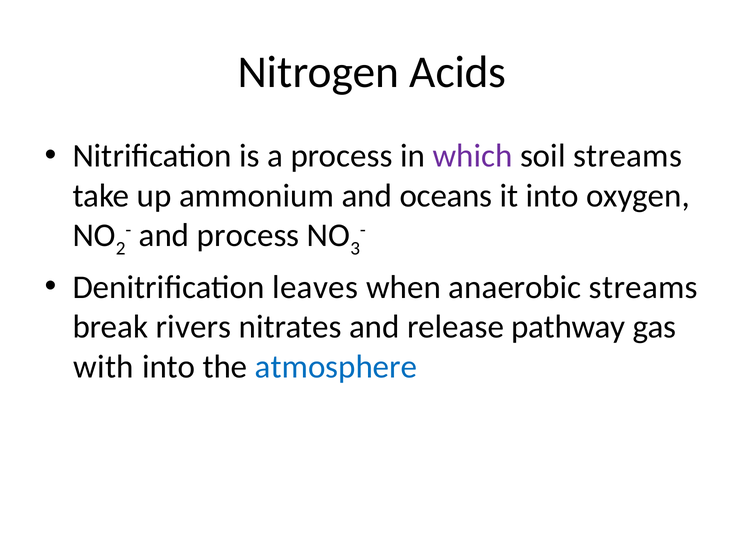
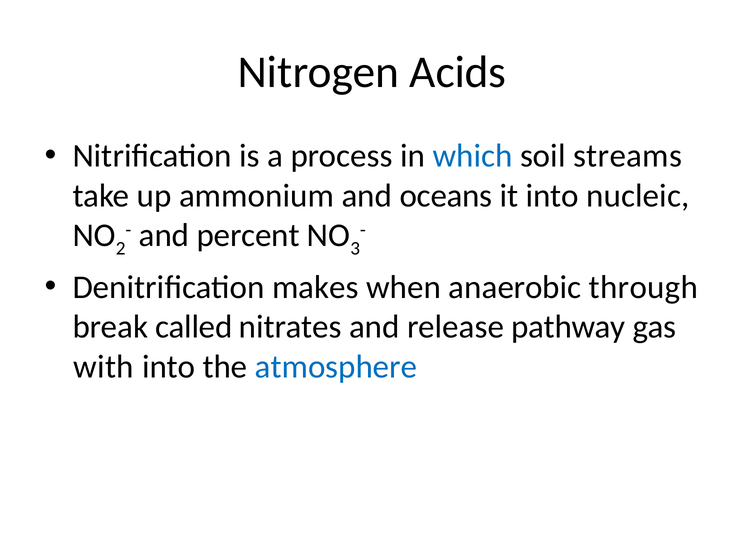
which colour: purple -> blue (473, 156)
oxygen: oxygen -> nucleic (638, 196)
and process: process -> percent (248, 235)
leaves: leaves -> makes (315, 287)
anaerobic streams: streams -> through (643, 287)
rivers: rivers -> called (194, 327)
